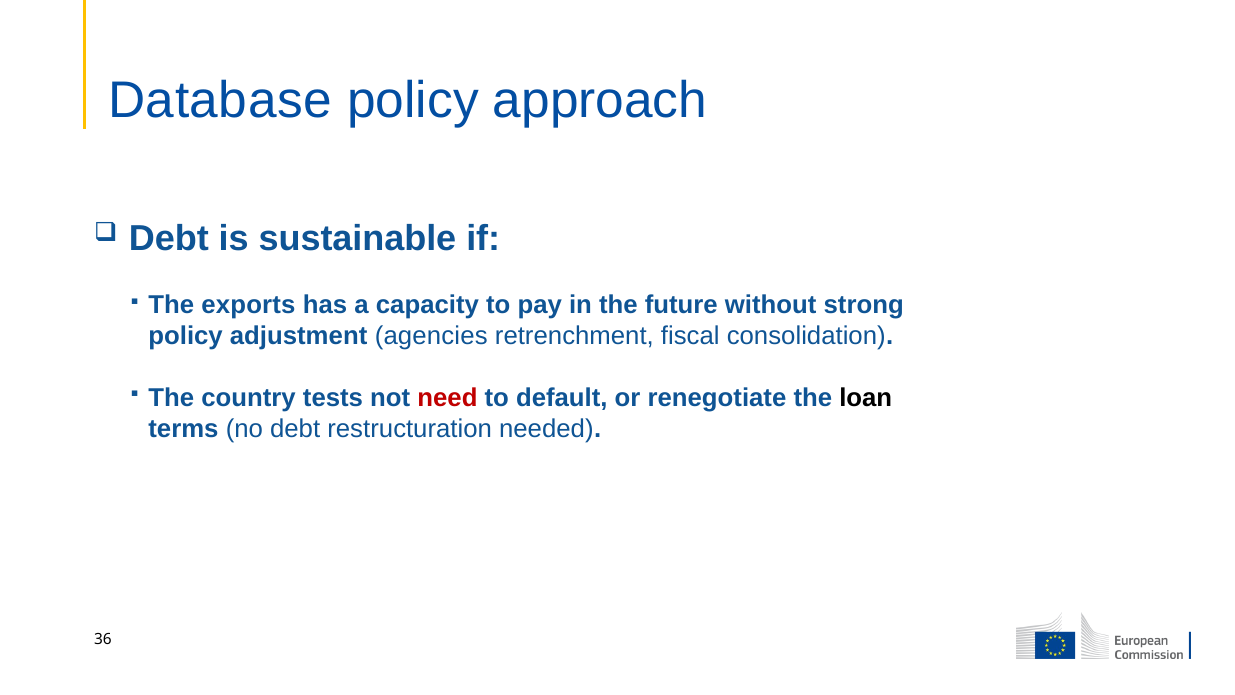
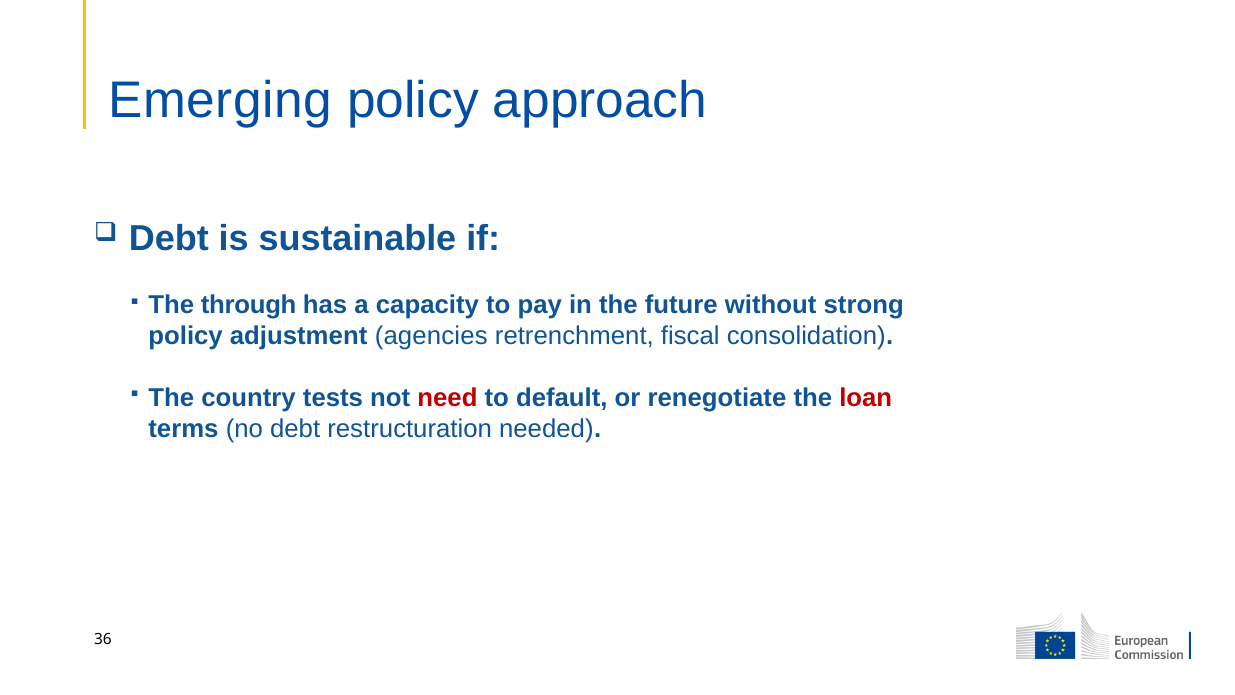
Database: Database -> Emerging (220, 100)
exports: exports -> through (249, 305)
loan colour: black -> red (866, 398)
